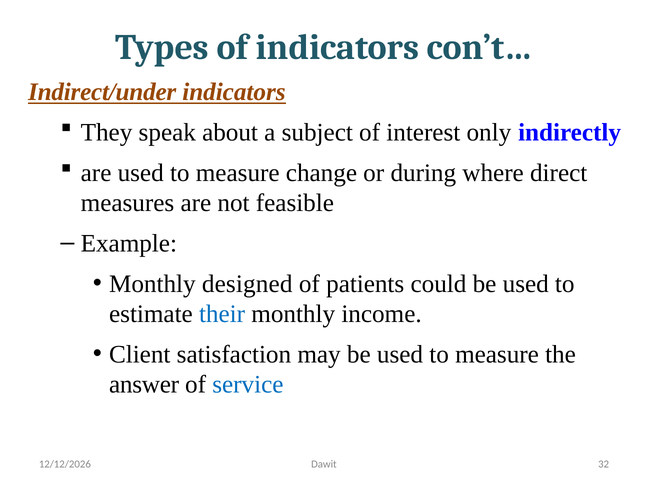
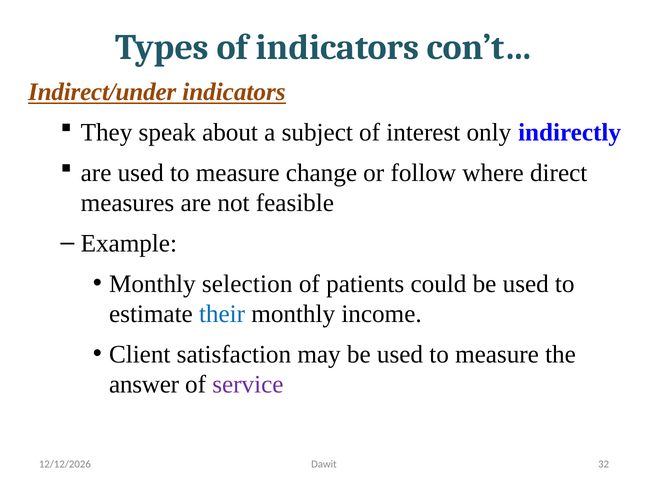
during: during -> follow (423, 173)
designed: designed -> selection (247, 284)
service colour: blue -> purple (248, 385)
